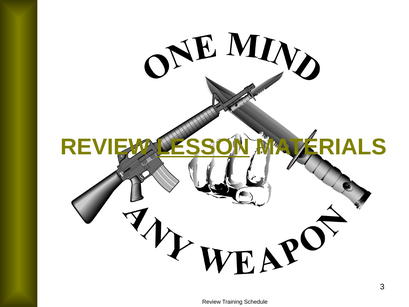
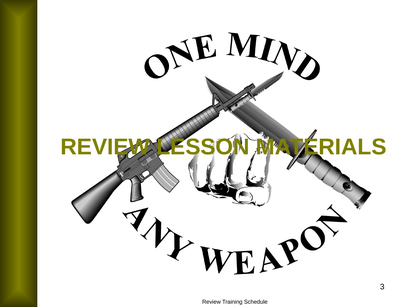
LESSON underline: present -> none (203, 147)
